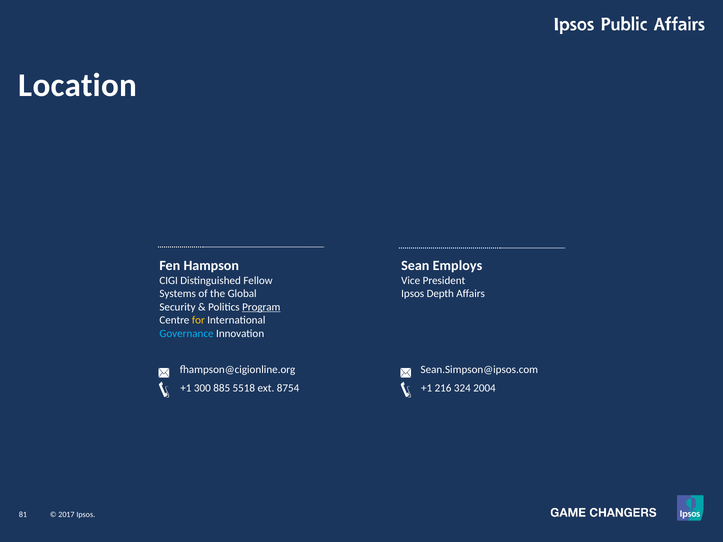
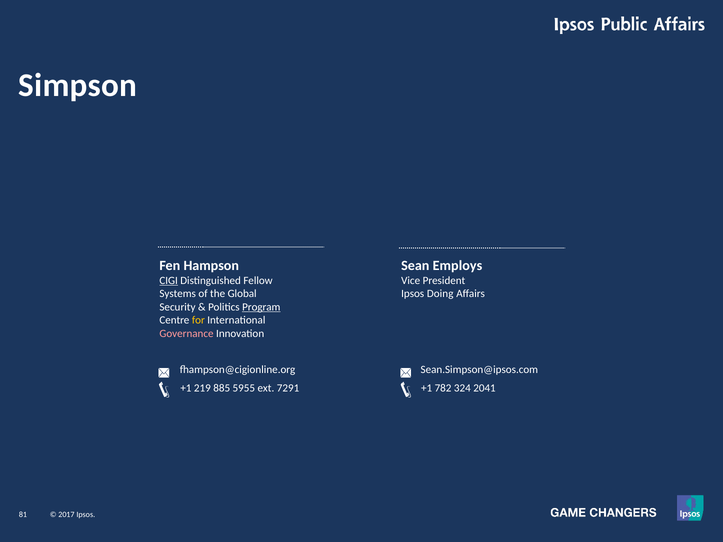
Location: Location -> Simpson (78, 86)
CIGI underline: none -> present (169, 281)
Depth: Depth -> Doing (440, 294)
Governance colour: light blue -> pink (186, 334)
300: 300 -> 219 (202, 388)
5518: 5518 -> 5955 (244, 388)
8754: 8754 -> 7291 (288, 388)
216: 216 -> 782 (443, 388)
2004: 2004 -> 2041 (484, 388)
